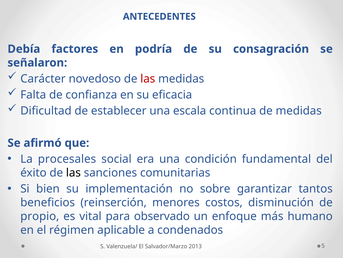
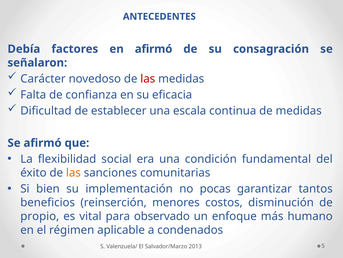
en podría: podría -> afirmó (154, 49)
procesales: procesales -> flexibilidad (67, 159)
las colour: black -> orange (73, 172)
sobre: sobre -> pocas (215, 188)
